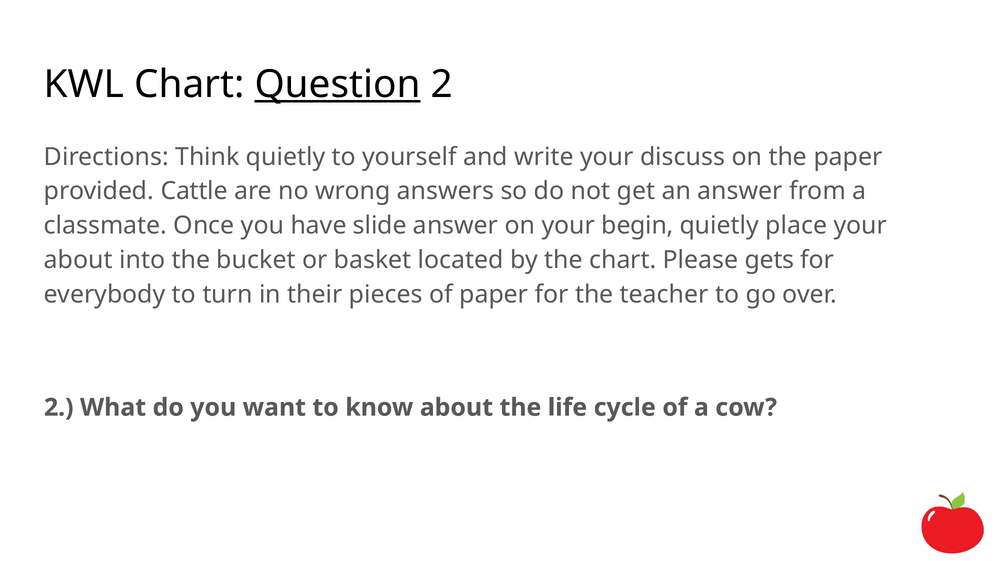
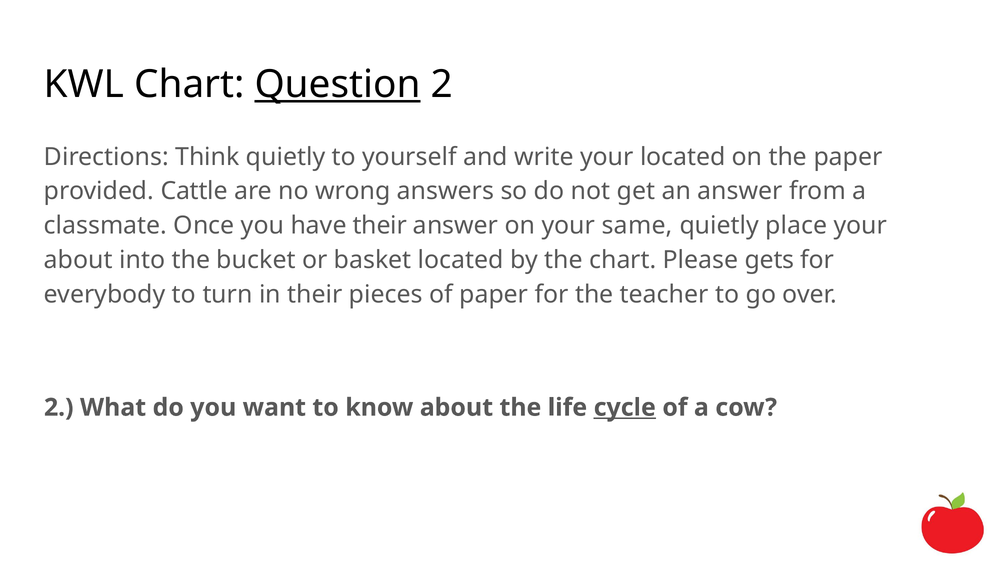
your discuss: discuss -> located (683, 157)
have slide: slide -> their (380, 226)
begin: begin -> same (637, 226)
cycle underline: none -> present (625, 407)
